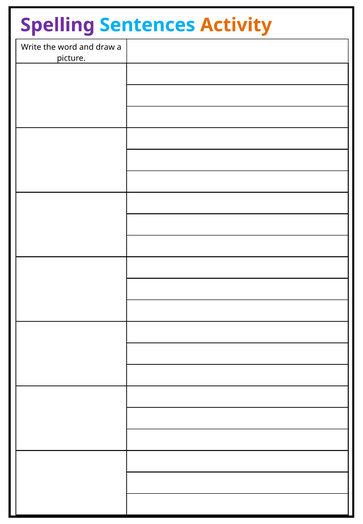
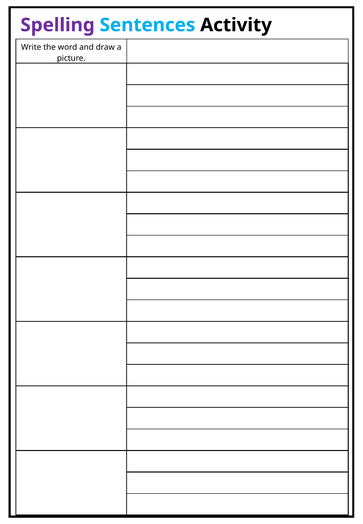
Activity colour: orange -> black (236, 25)
